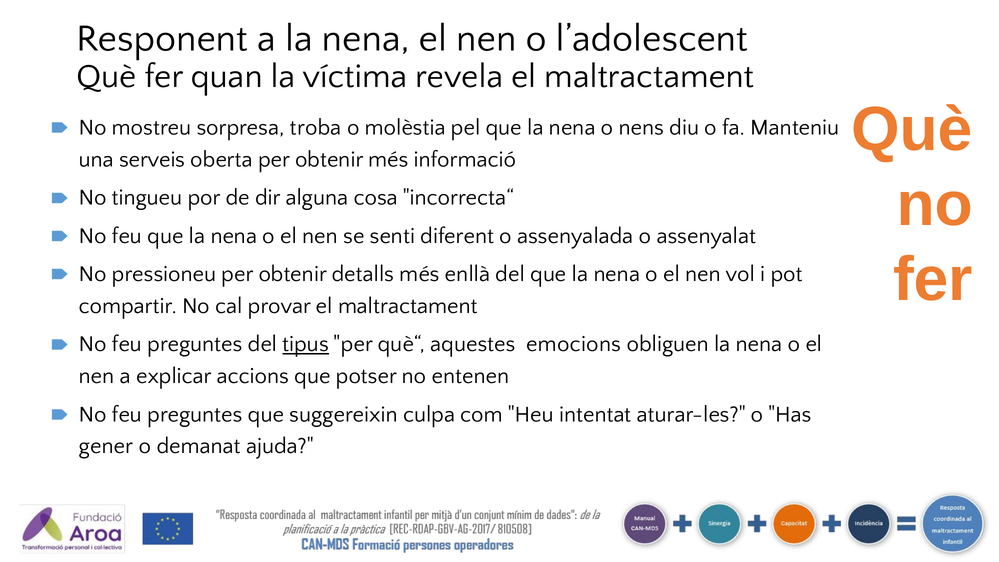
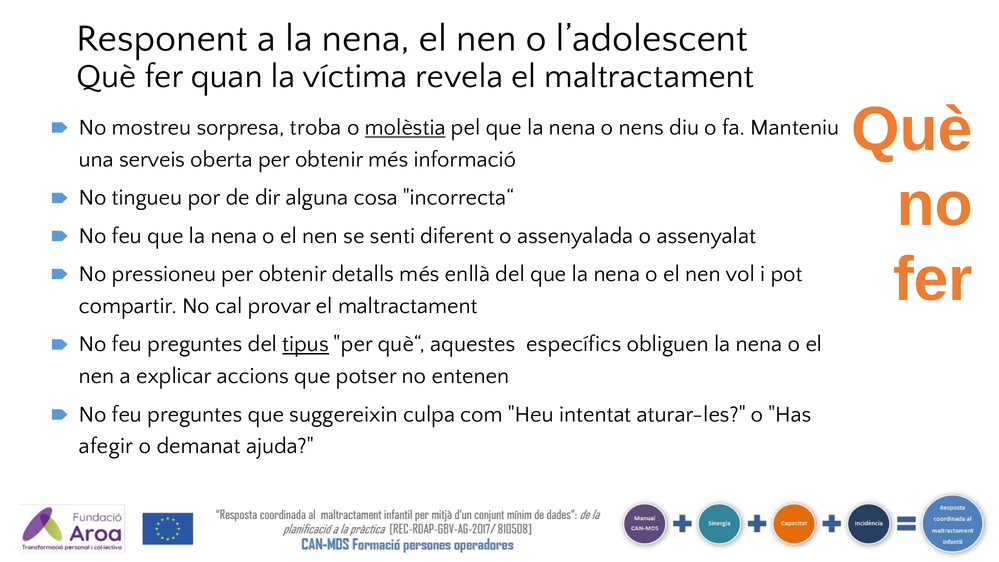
molèstia underline: none -> present (405, 127)
emocions: emocions -> específics (574, 344)
gener: gener -> afegir (106, 446)
